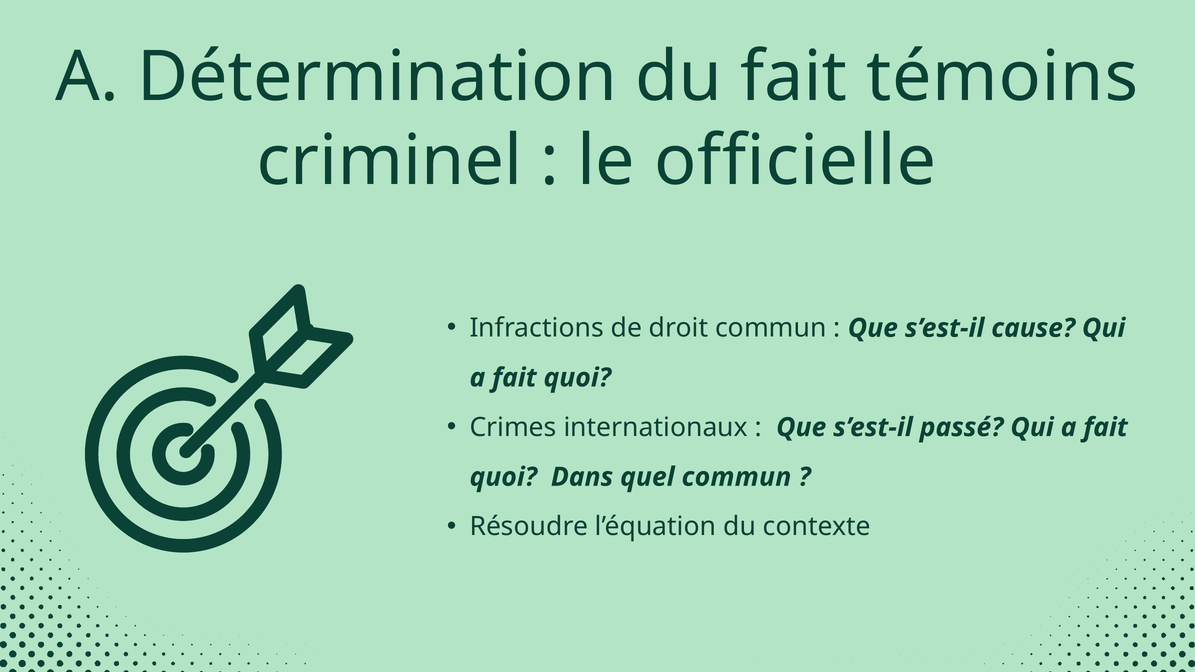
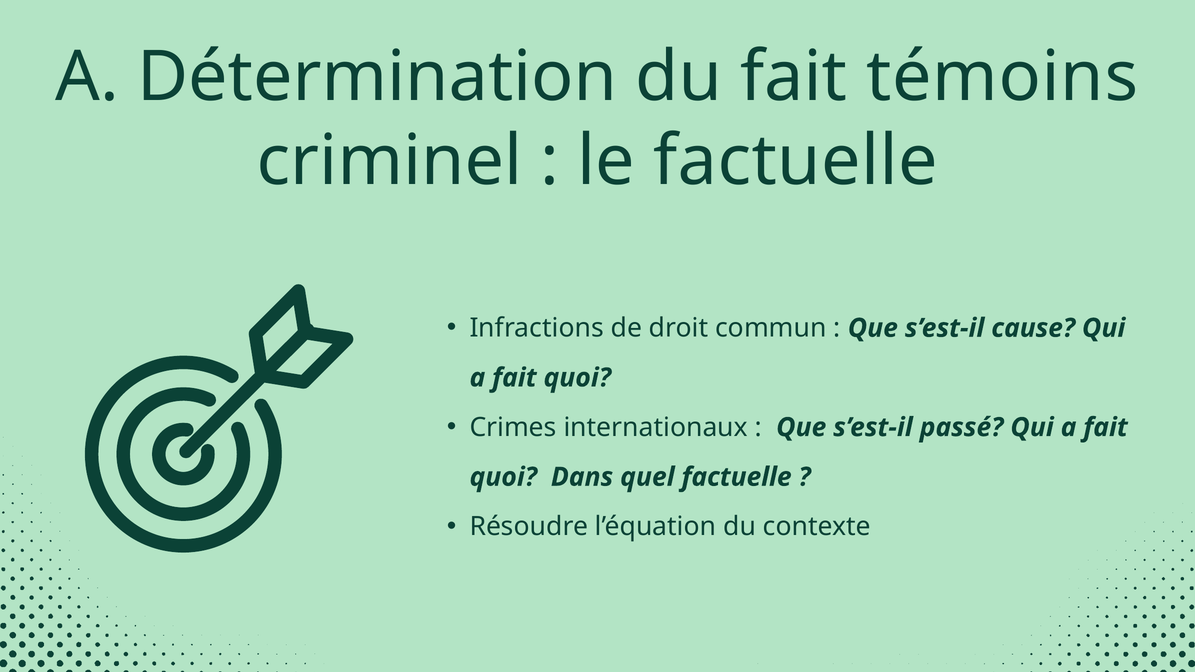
le officielle: officielle -> factuelle (795, 161)
quel commun: commun -> factuelle (737, 477)
